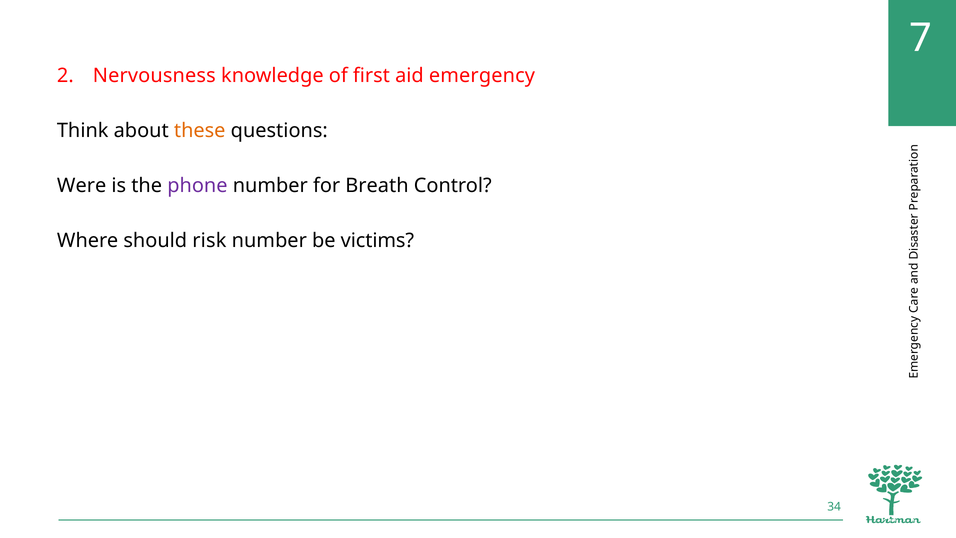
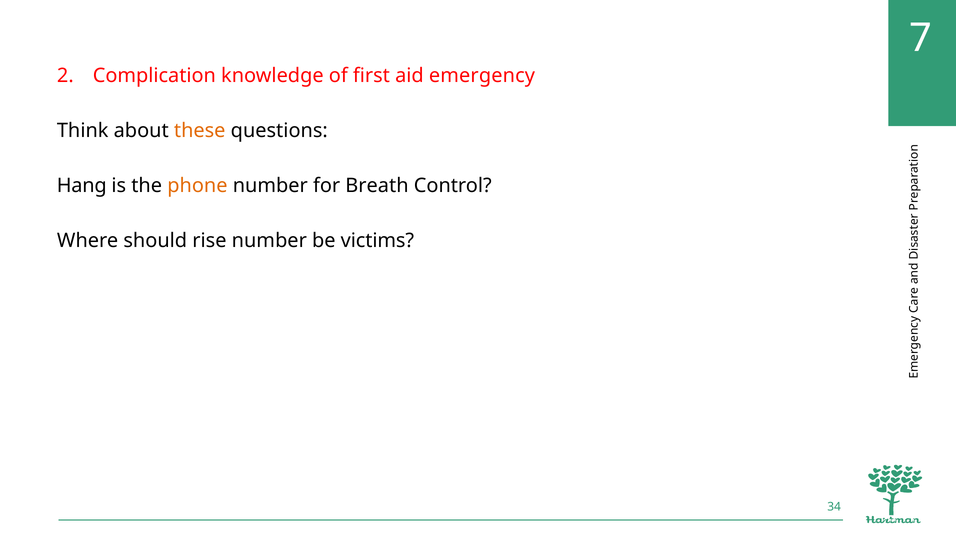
Nervousness: Nervousness -> Complication (154, 75)
Were: Were -> Hang (82, 185)
phone colour: purple -> orange (197, 185)
risk: risk -> rise (209, 240)
